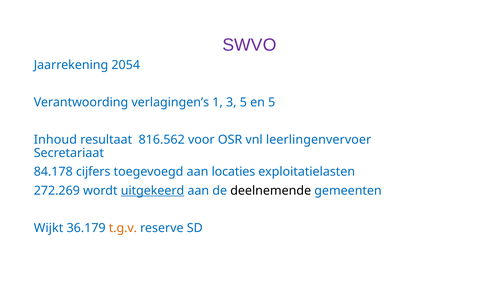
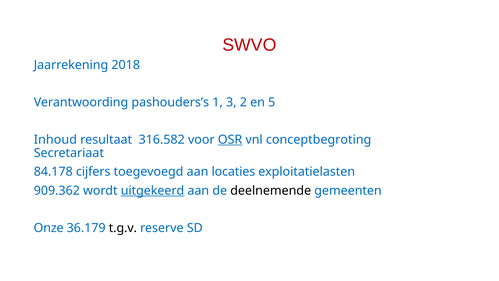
SWVO colour: purple -> red (249, 45)
2054: 2054 -> 2018 (126, 65)
verlagingen’s: verlagingen’s -> pashouders’s (170, 102)
3 5: 5 -> 2 (243, 102)
816.562: 816.562 -> 316.582 (162, 140)
OSR underline: none -> present (230, 140)
leerlingenvervoer: leerlingenvervoer -> conceptbegroting (319, 140)
272.269: 272.269 -> 909.362 (57, 190)
Wijkt: Wijkt -> Onze (49, 228)
t.g.v colour: orange -> black (123, 228)
